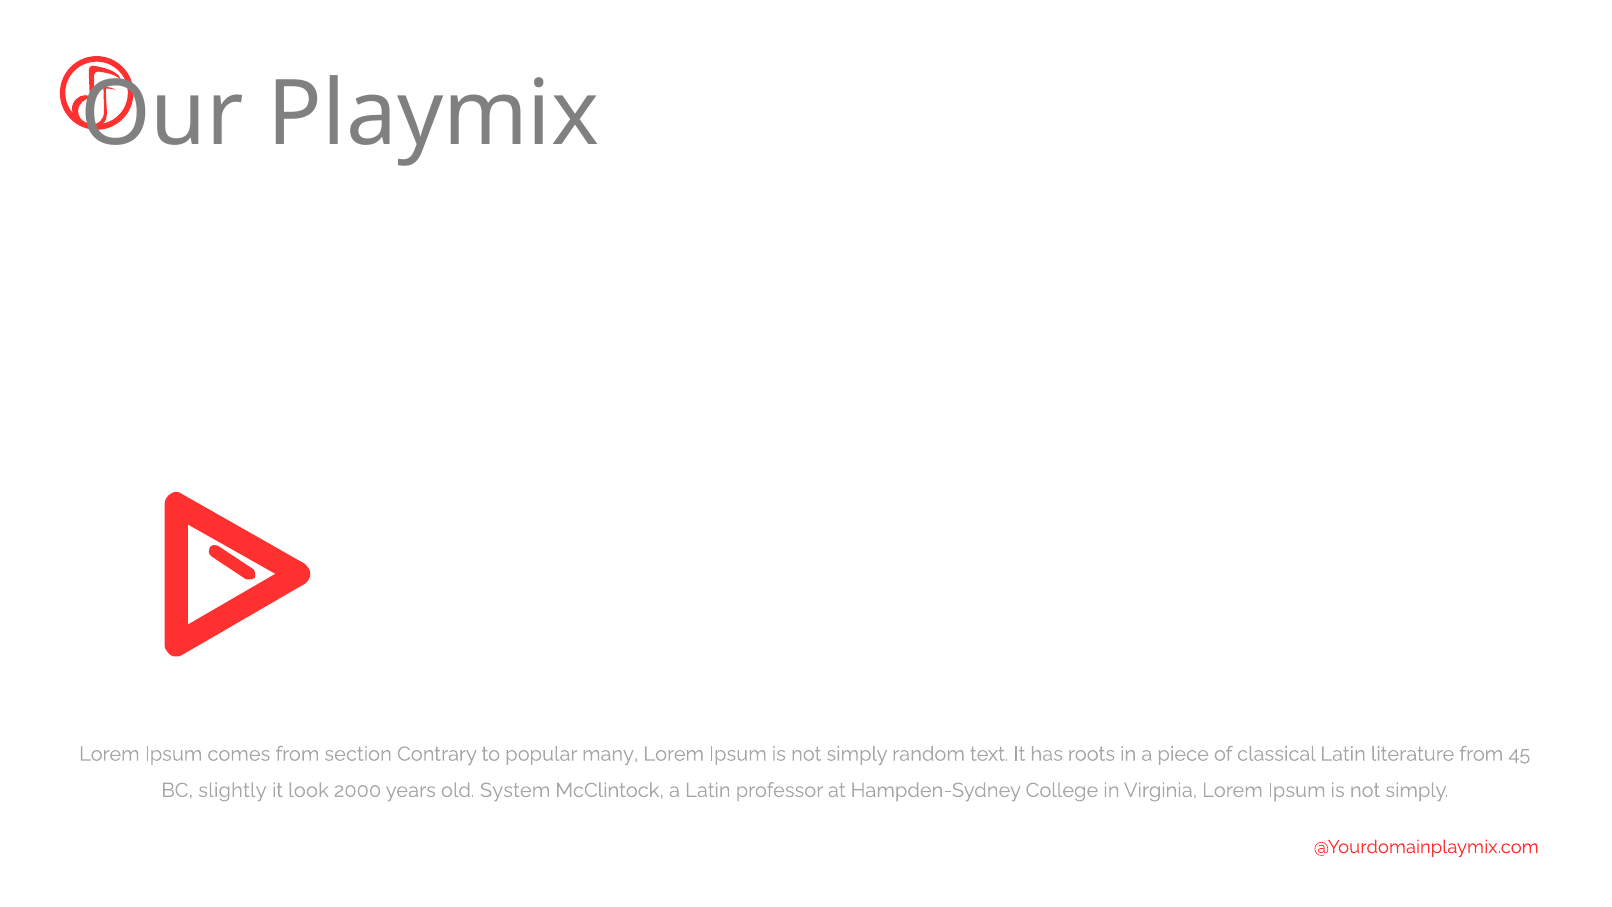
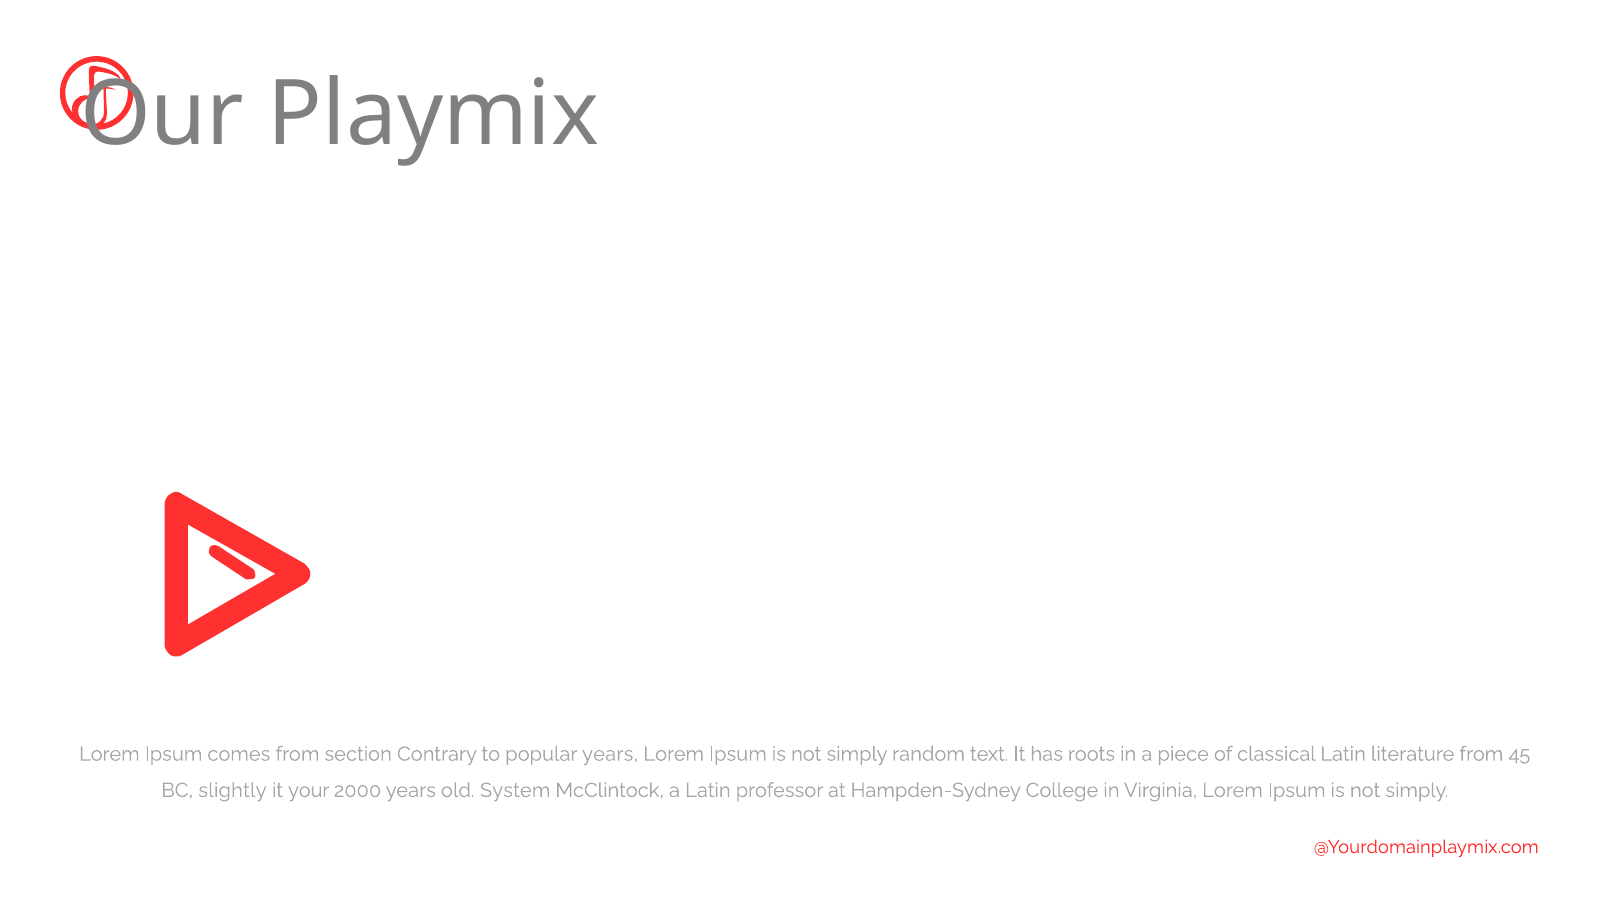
popular many: many -> years (610, 754)
look: look -> your (309, 790)
